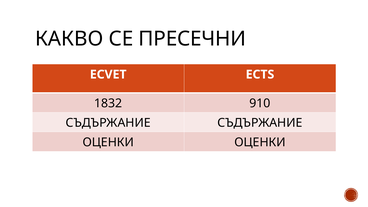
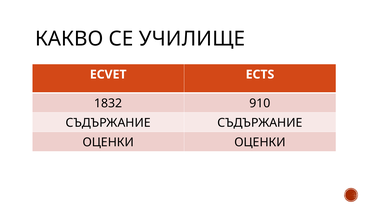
ПРЕСЕЧНИ: ПРЕСЕЧНИ -> УЧИЛИЩЕ (192, 39)
